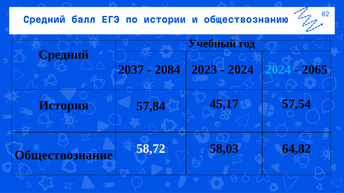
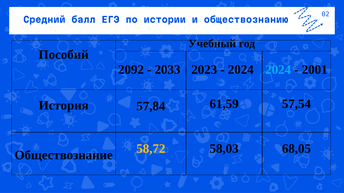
Средний: Средний -> Пособий (64, 55)
2037: 2037 -> 2092 (131, 70)
2084: 2084 -> 2033 (167, 70)
2065: 2065 -> 2001 (315, 70)
45,17: 45,17 -> 61,59 (224, 104)
58,72 colour: white -> yellow (151, 149)
64,82: 64,82 -> 68,05 (296, 149)
